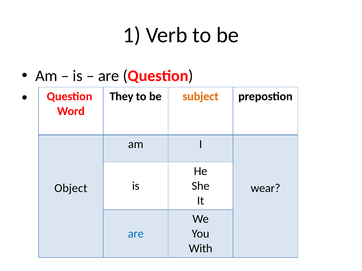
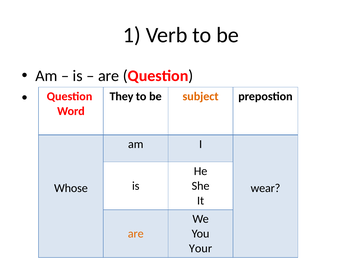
Object: Object -> Whose (71, 189)
are colour: blue -> orange (136, 234)
With: With -> Your (201, 249)
